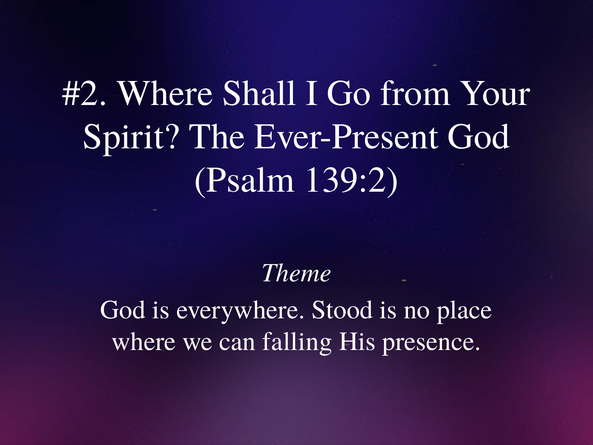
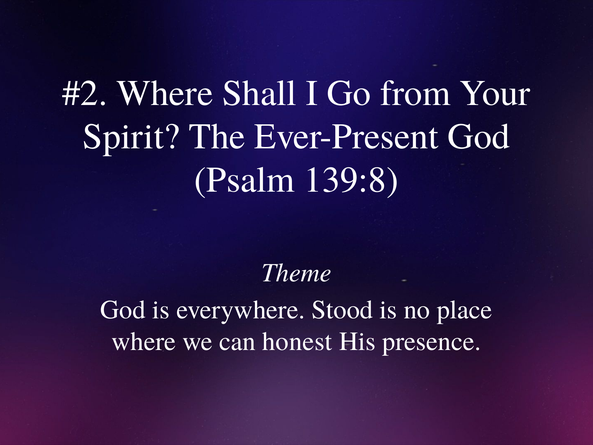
139:2: 139:2 -> 139:8 (351, 180)
falling: falling -> honest (297, 341)
